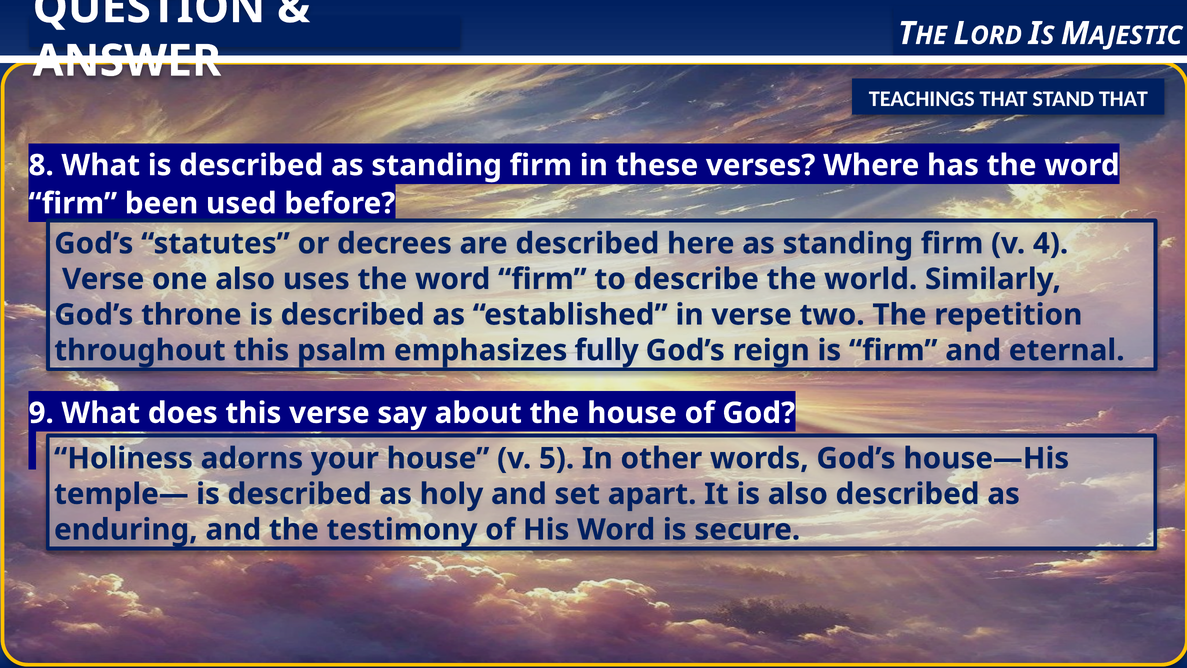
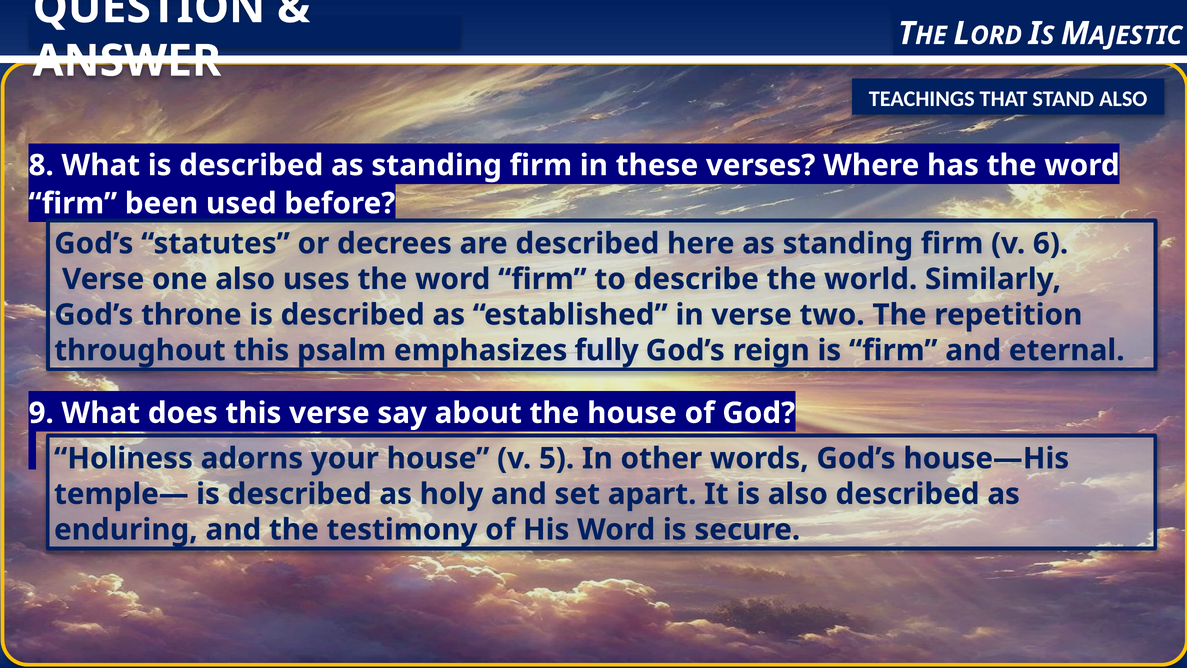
STAND THAT: THAT -> ALSO (1123, 99)
4: 4 -> 6 (1051, 243)
